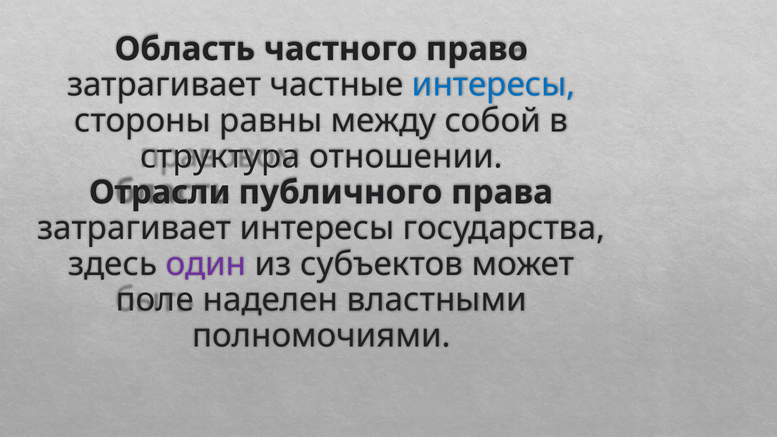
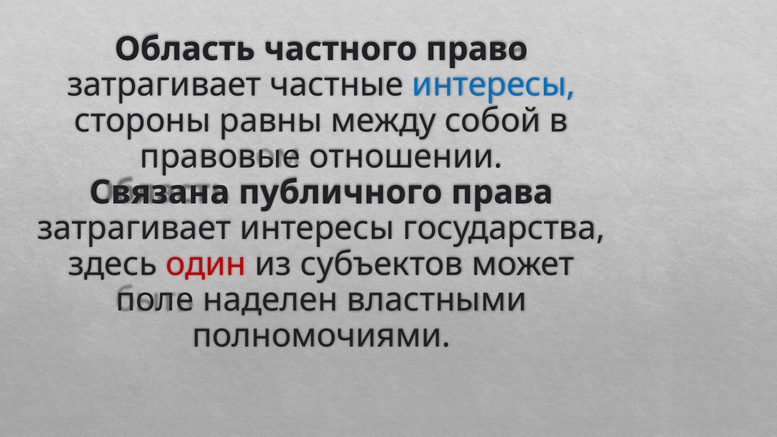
структура: структура -> правовые (220, 157)
Отрасли: Отрасли -> Связана (160, 192)
один colour: purple -> red (206, 264)
